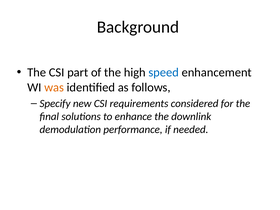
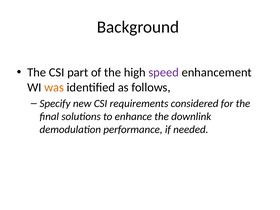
speed colour: blue -> purple (164, 72)
